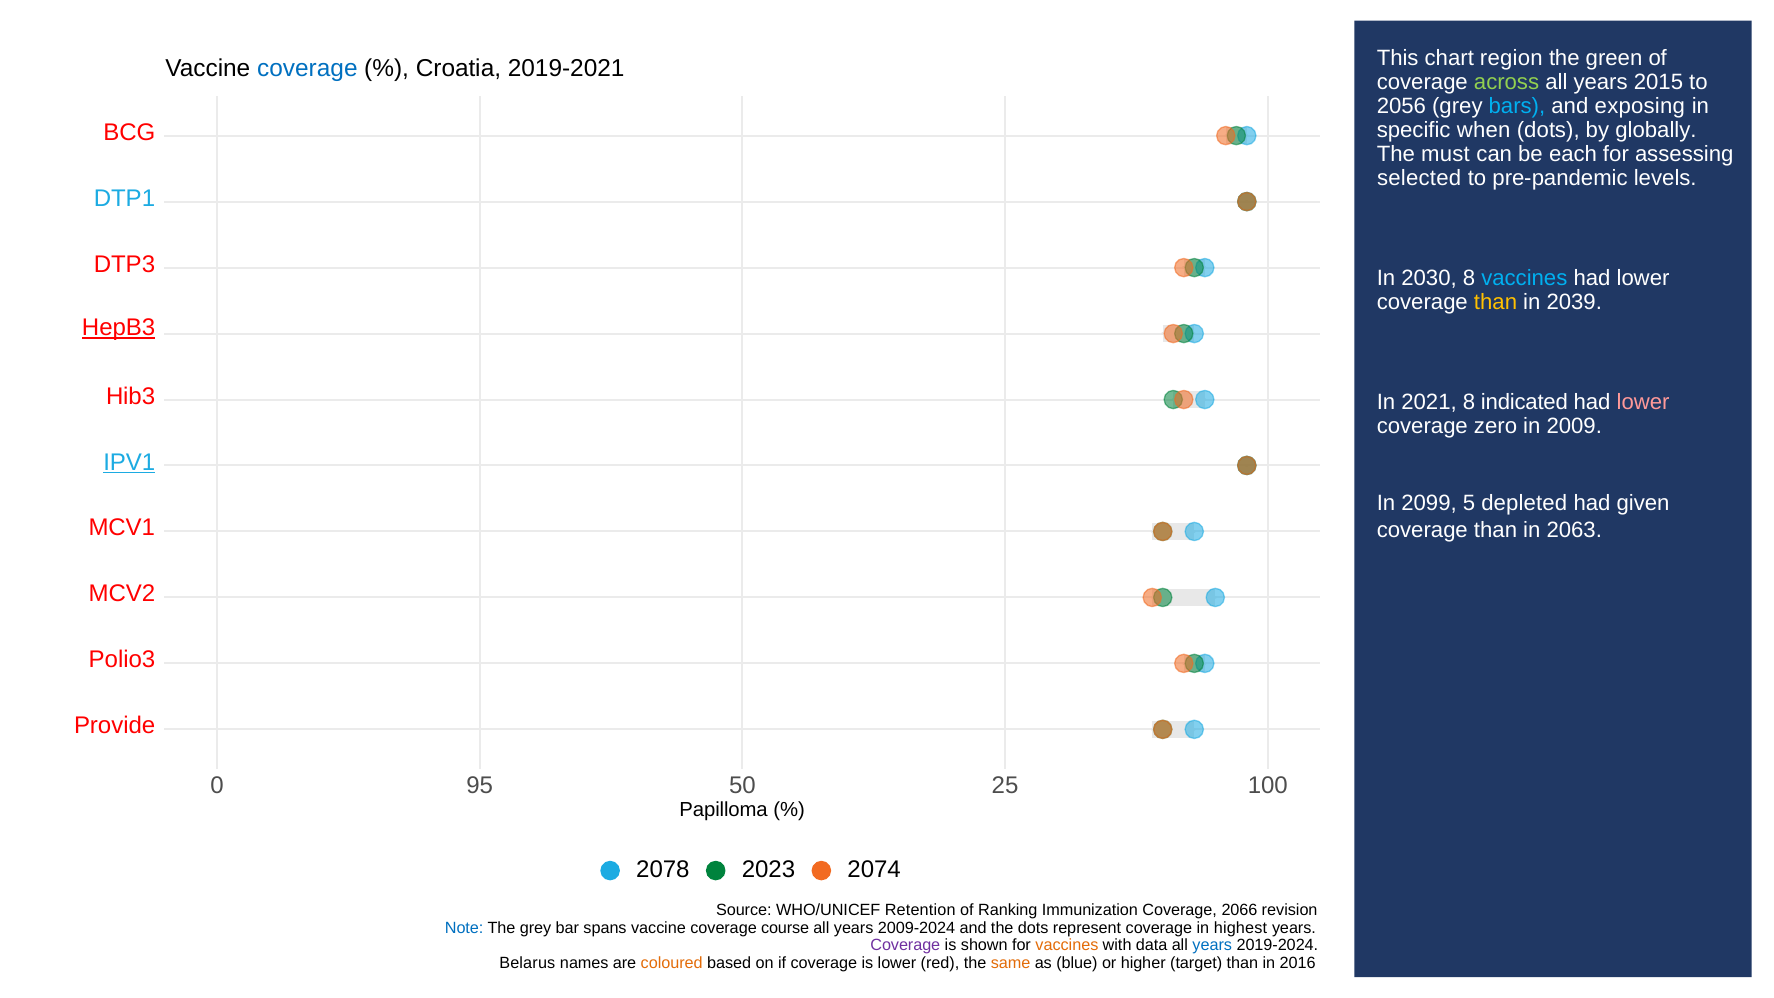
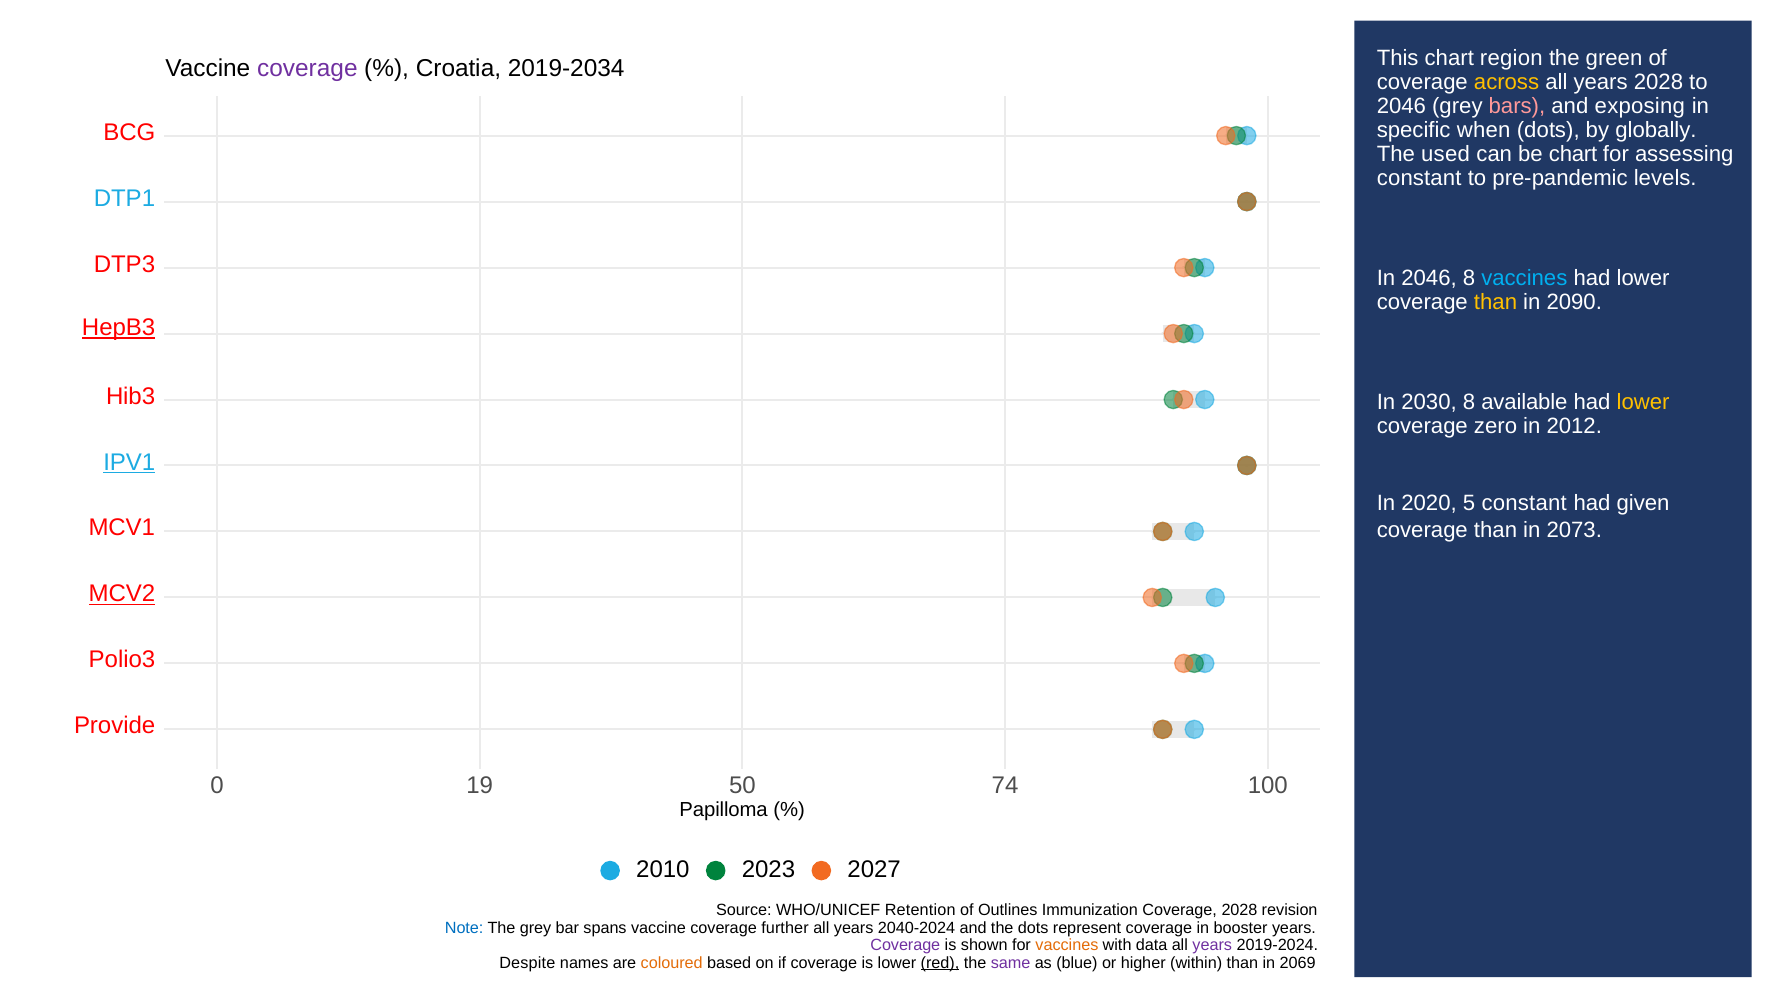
coverage colour: blue -> purple (307, 69)
2019-2021: 2019-2021 -> 2019-2034 (566, 69)
across colour: light green -> yellow (1507, 82)
years 2015: 2015 -> 2028 (1658, 82)
2056: 2056 -> 2046 (1401, 106)
bars colour: light blue -> pink (1517, 106)
must: must -> used (1446, 154)
be each: each -> chart (1573, 154)
selected: selected -> constant (1419, 178)
In 2030: 2030 -> 2046 (1429, 278)
2039: 2039 -> 2090 (1574, 302)
2021: 2021 -> 2030 (1429, 402)
indicated: indicated -> available (1524, 402)
lower colour: pink -> yellow (1643, 402)
2009: 2009 -> 2012 (1574, 426)
2099: 2099 -> 2020 (1429, 503)
5 depleted: depleted -> constant (1524, 503)
2063: 2063 -> 2073 (1574, 530)
MCV2 underline: none -> present (122, 594)
95: 95 -> 19 (480, 786)
25: 25 -> 74 (1005, 786)
2078: 2078 -> 2010 (663, 870)
2074: 2074 -> 2027 (874, 870)
Ranking: Ranking -> Outlines (1008, 910)
Coverage 2066: 2066 -> 2028 (1239, 910)
course: course -> further (785, 928)
2009-2024: 2009-2024 -> 2040-2024 (917, 928)
highest: highest -> booster (1241, 928)
years colour: blue -> purple (1212, 945)
Belarus: Belarus -> Despite (527, 963)
red underline: none -> present (940, 963)
same colour: orange -> purple (1011, 963)
target: target -> within (1196, 963)
2016: 2016 -> 2069 (1298, 963)
